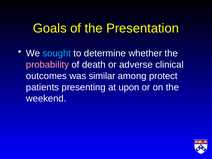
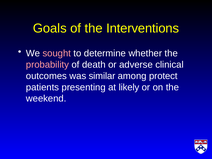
Presentation: Presentation -> Interventions (143, 28)
sought colour: light blue -> pink (57, 53)
upon: upon -> likely (129, 87)
